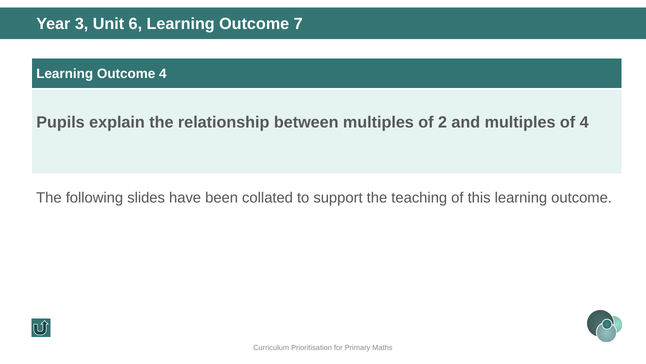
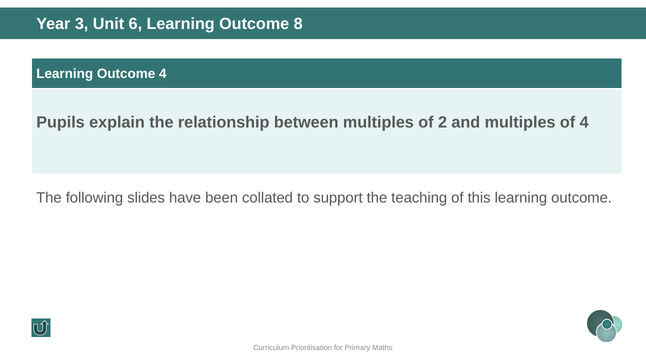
7: 7 -> 8 (298, 24)
